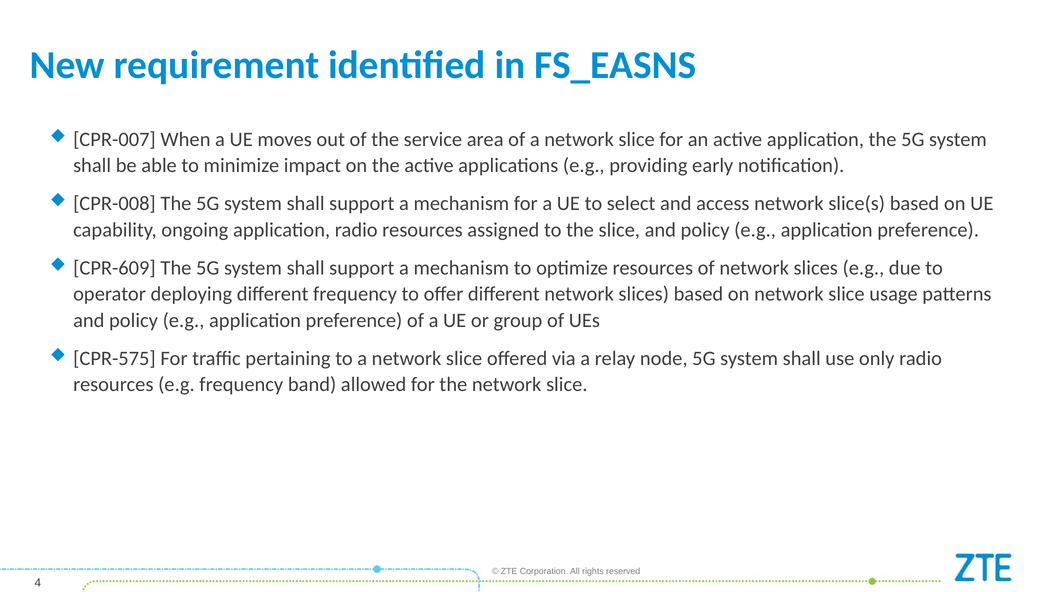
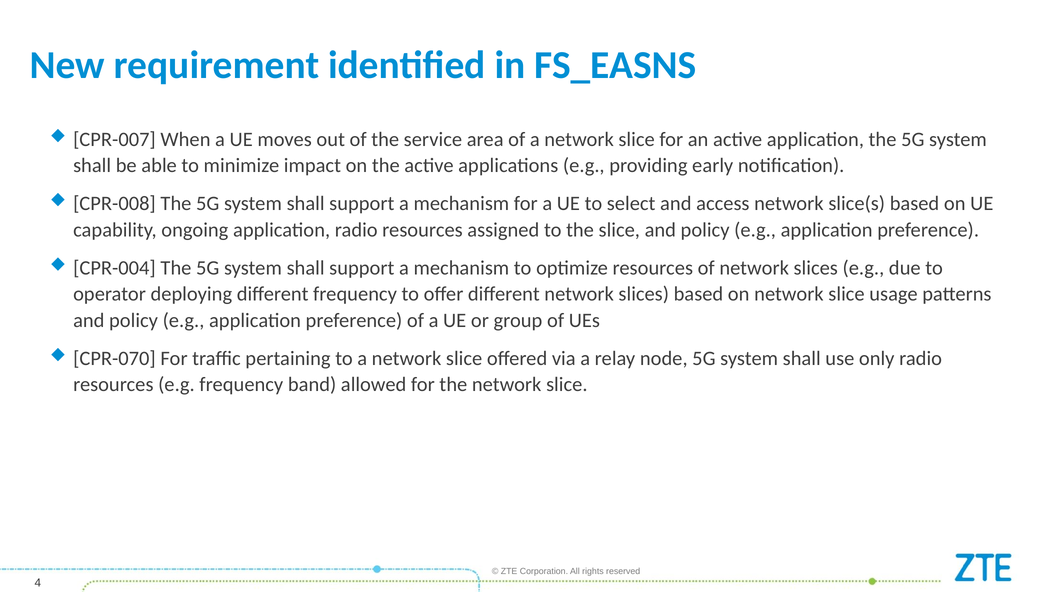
CPR-609: CPR-609 -> CPR-004 (114, 268)
CPR-575: CPR-575 -> CPR-070 (114, 359)
